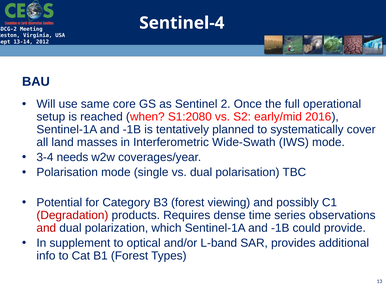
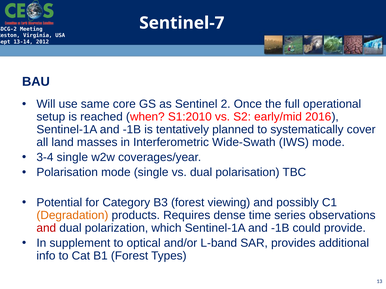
Sentinel-4: Sentinel-4 -> Sentinel-7 (182, 23)
S1:2080: S1:2080 -> S1:2010 (190, 117)
3-4 needs: needs -> single (72, 158)
Degradation colour: red -> orange (72, 216)
